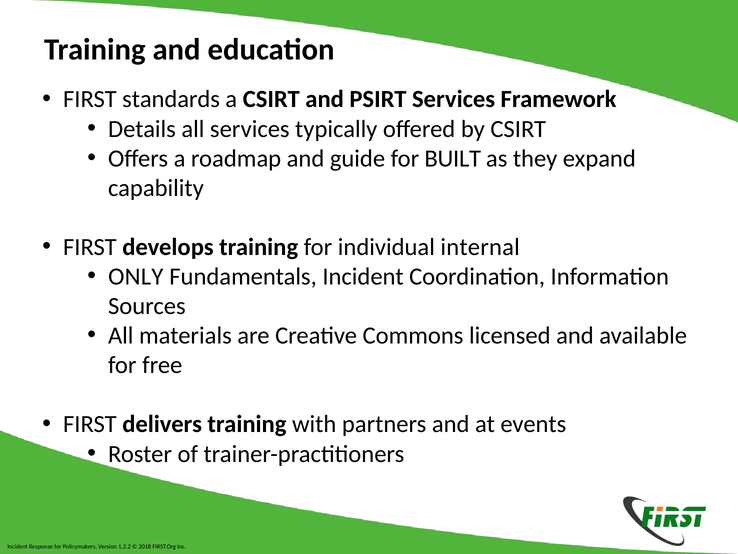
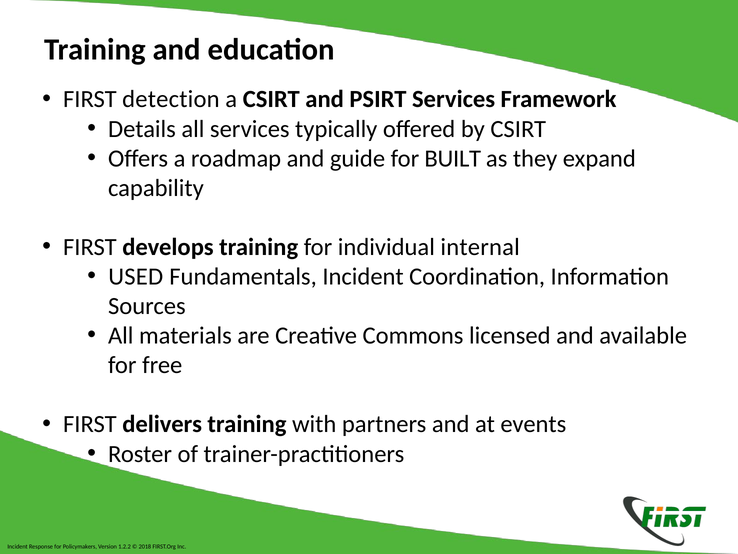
standards: standards -> detection (171, 99)
ONLY: ONLY -> USED (136, 276)
